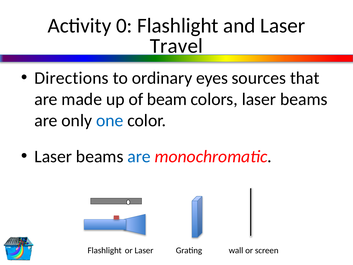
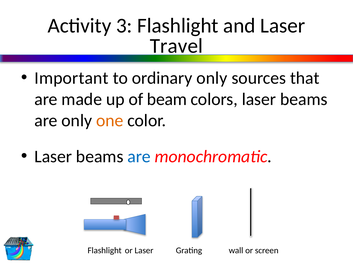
0: 0 -> 3 (124, 26)
Directions: Directions -> Important (71, 78)
ordinary eyes: eyes -> only (212, 78)
one colour: blue -> orange (110, 120)
